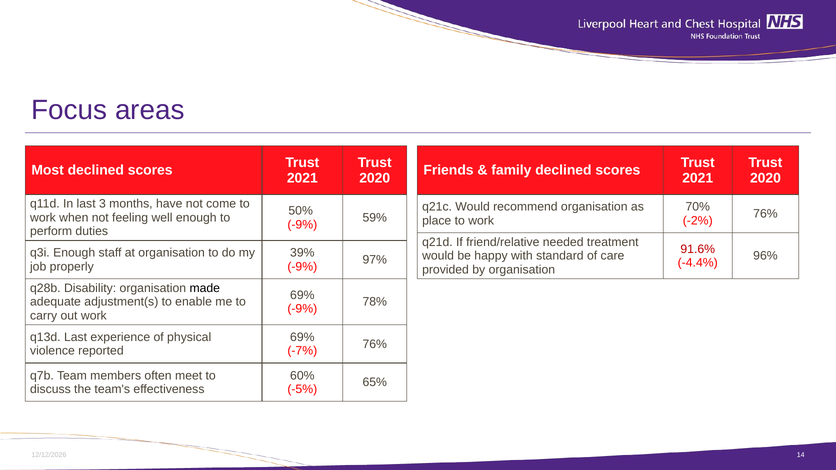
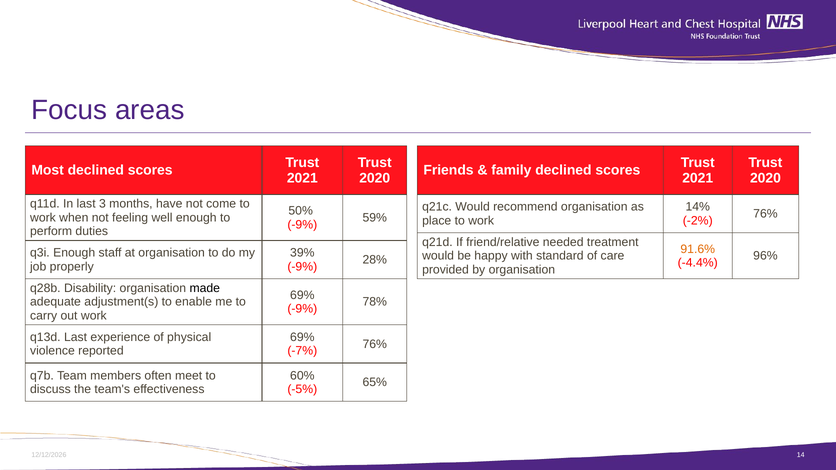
70%: 70% -> 14% (698, 207)
91.6% colour: red -> orange (698, 249)
97%: 97% -> 28% (375, 260)
